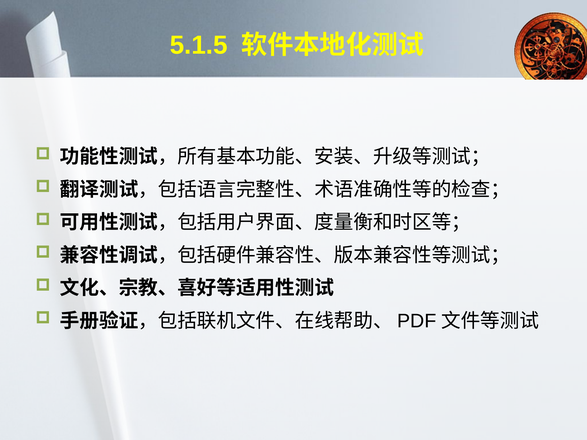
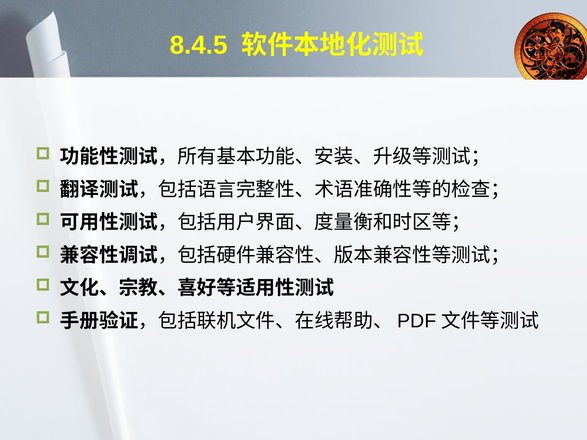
5.1.5: 5.1.5 -> 8.4.5 (199, 45)
